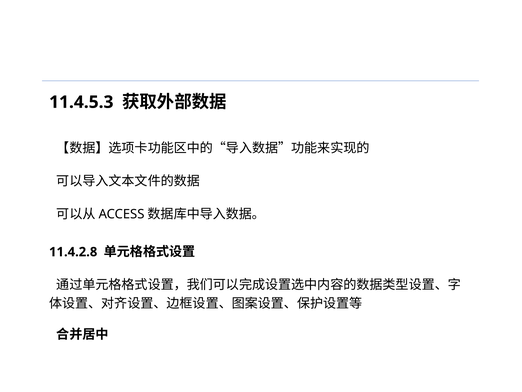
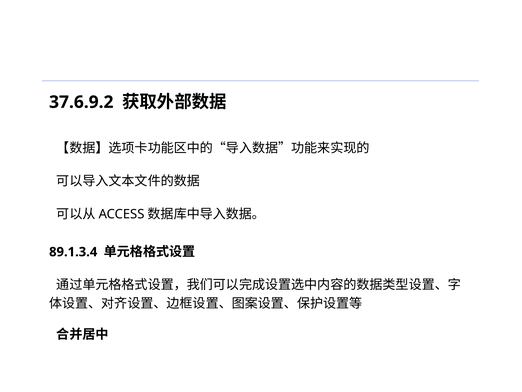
11.4.5.3: 11.4.5.3 -> 37.6.9.2 (81, 102)
11.4.2.8: 11.4.2.8 -> 89.1.3.4 (73, 252)
